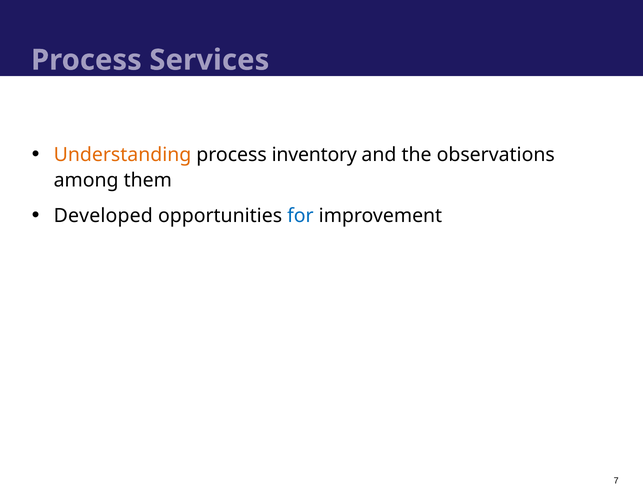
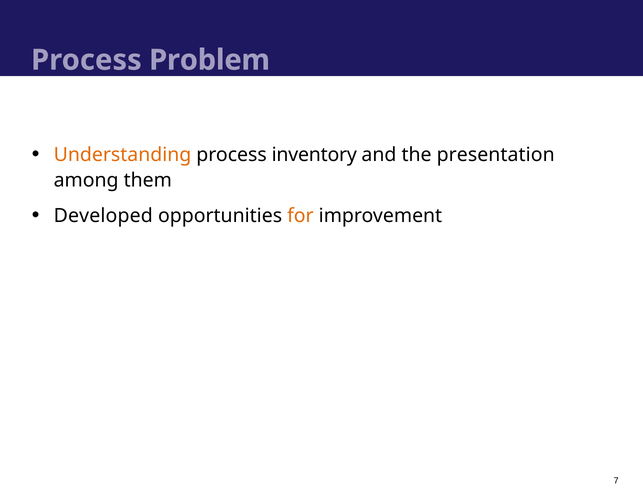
Services: Services -> Problem (210, 60)
observations: observations -> presentation (496, 155)
for colour: blue -> orange (300, 216)
